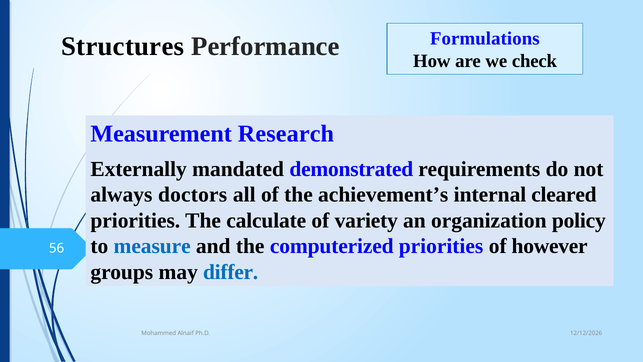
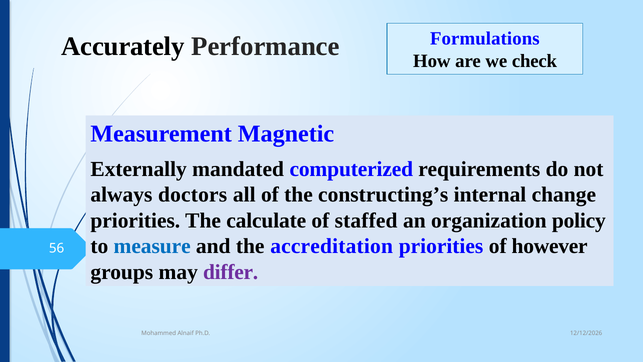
Structures: Structures -> Accurately (123, 46)
Research: Research -> Magnetic (286, 134)
demonstrated: demonstrated -> computerized (351, 169)
achievement’s: achievement’s -> constructing’s (383, 195)
cleared: cleared -> change (564, 195)
variety: variety -> staffed (366, 220)
computerized: computerized -> accreditation (332, 246)
differ colour: blue -> purple (231, 272)
